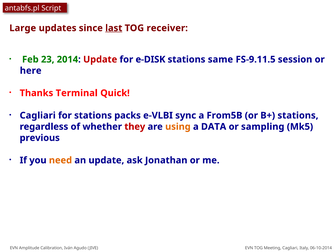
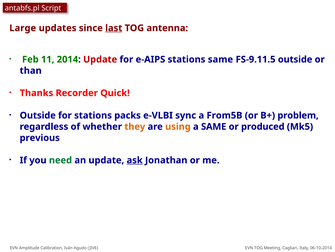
receiver: receiver -> antenna (167, 28)
23: 23 -> 11 (48, 59)
e-DISK: e-DISK -> e-AIPS (150, 59)
FS-9.11.5 session: session -> outside (295, 59)
here: here -> than (31, 70)
Terminal: Terminal -> Recorder (77, 93)
Cagliari: Cagliari -> Outside (38, 115)
B+ stations: stations -> problem (298, 115)
they colour: red -> orange (135, 126)
a DATA: DATA -> SAME (214, 126)
sampling: sampling -> produced (263, 126)
need colour: orange -> green (60, 160)
ask underline: none -> present (135, 160)
